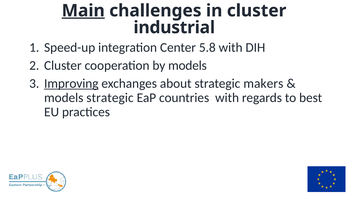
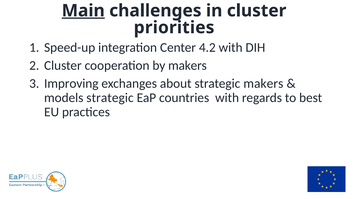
industrial: industrial -> priorities (174, 27)
5.8: 5.8 -> 4.2 (207, 47)
by models: models -> makers (187, 65)
Improving underline: present -> none (71, 83)
